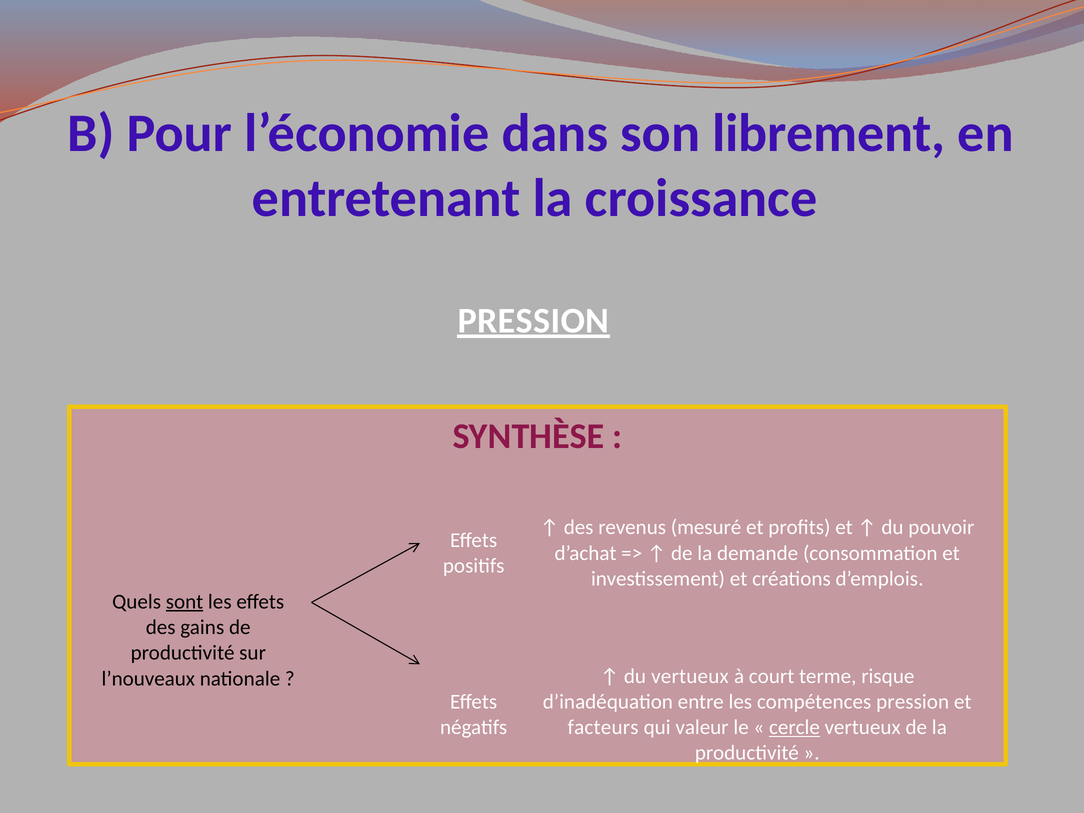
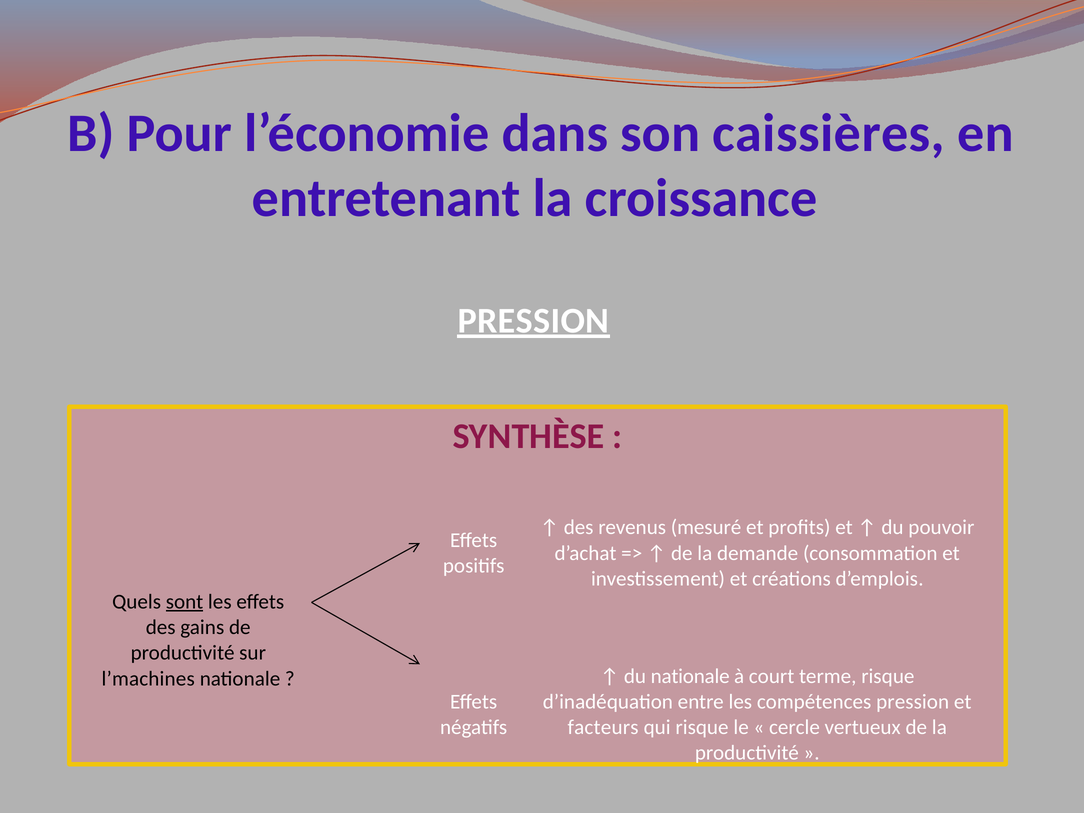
librement: librement -> caissières (829, 133)
du vertueux: vertueux -> nationale (690, 676)
l’nouveaux: l’nouveaux -> l’machines (148, 679)
qui valeur: valeur -> risque (702, 727)
cercle underline: present -> none (794, 727)
